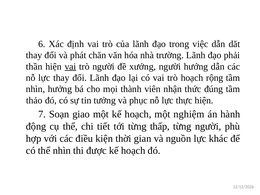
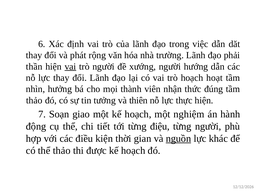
chăn: chăn -> rộng (97, 55)
rộng: rộng -> hoạt (215, 78)
phục: phục -> thiên (138, 100)
thấp: thấp -> điệu (160, 126)
nguồn underline: none -> present (178, 139)
thể nhìn: nhìn -> thảo (62, 151)
